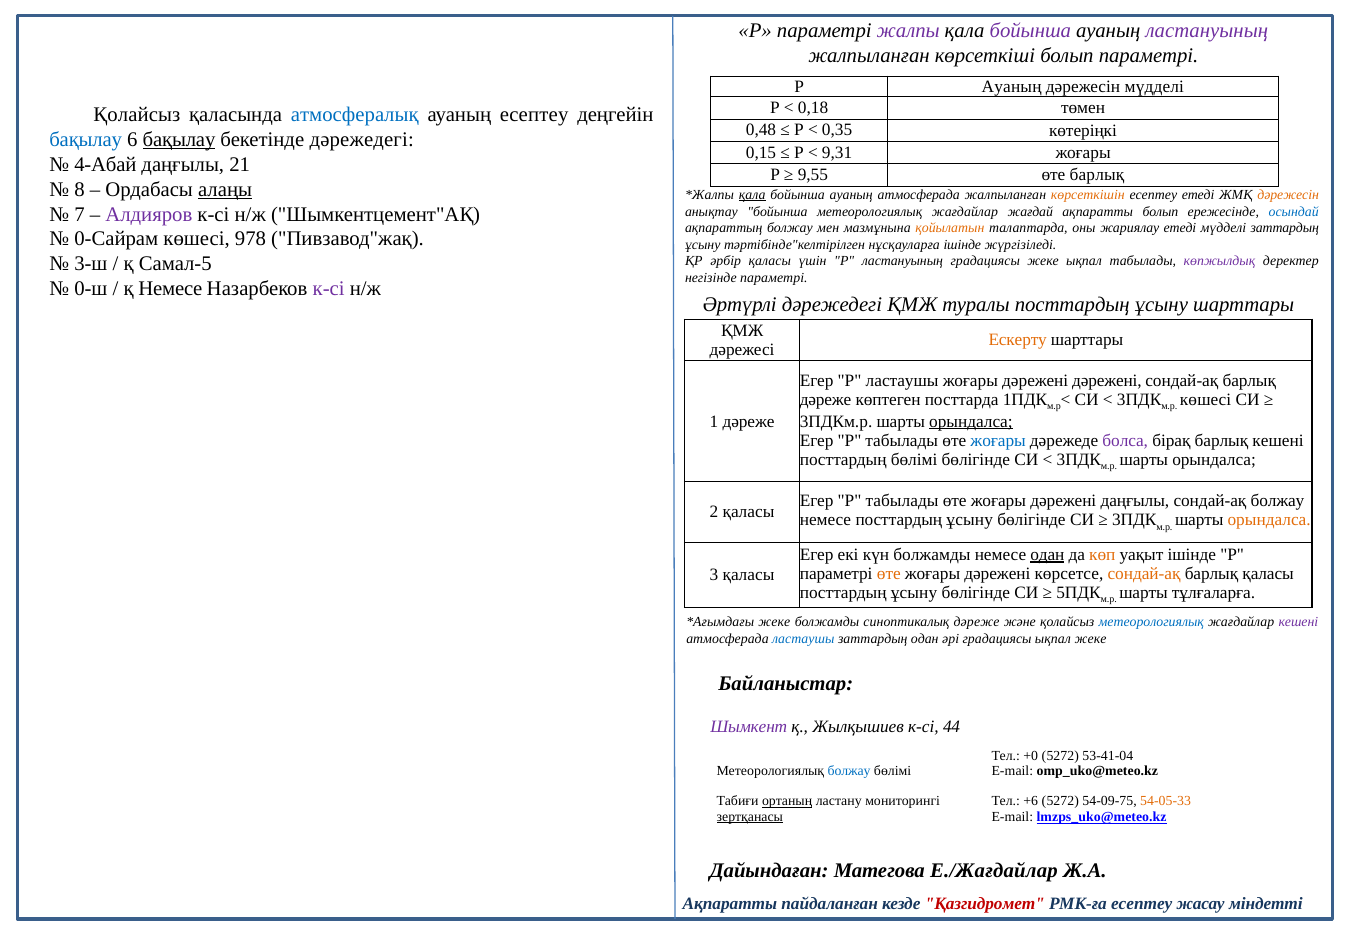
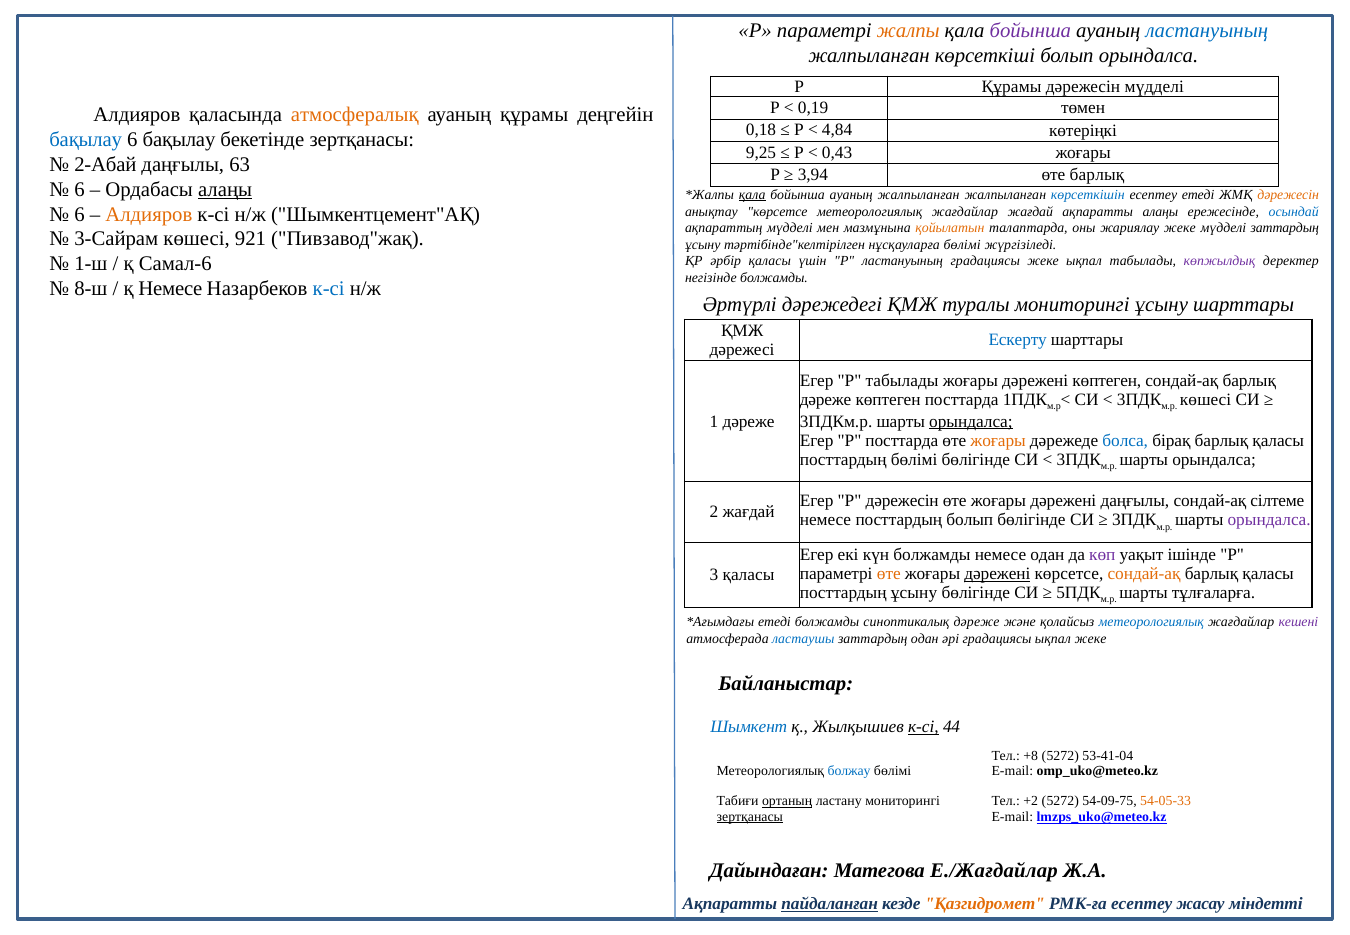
жалпы colour: purple -> orange (908, 31)
ластануының colour: purple -> blue (1207, 31)
болып параметрі: параметрі -> орындалса (1149, 56)
Р Ауаның: Ауаның -> Құрамы (1012, 87)
0,18: 0,18 -> 0,19 (813, 108)
Қолайсыз: Қолайсыз -> Алдияров (137, 114)
атмосфералық colour: blue -> orange (355, 114)
ауаның есептеу: есептеу -> құрамы (534, 114)
0,48: 0,48 -> 0,18 (761, 130)
0,35: 0,35 -> 4,84 (837, 130)
бақылау underline: present -> none (179, 139)
бекетінде дәрежедегі: дәрежедегі -> зертқанасы (362, 139)
0,15: 0,15 -> 9,25 (761, 152)
9,31: 9,31 -> 0,43 (837, 152)
4-Абай: 4-Абай -> 2-Абай (105, 164)
21: 21 -> 63 (240, 164)
9,55: 9,55 -> 3,94 (813, 175)
8: 8 -> 6 (79, 189)
ауаның атмосферада: атмосферада -> жалпыланған (919, 195)
көрсеткішін colour: orange -> blue (1088, 195)
7: 7 -> 6 (79, 214)
Алдияров colour: purple -> orange (149, 214)
анықтау бойынша: бойынша -> көрсетсе (777, 211)
ақпаратты болып: болып -> алаңы (1160, 211)
ақпараттың болжау: болжау -> мүдделі (790, 228)
жариялау етеді: етеді -> жеке (1180, 228)
0-Сайрам: 0-Сайрам -> 3-Сайрам (116, 239)
978: 978 -> 921 (251, 239)
нұсқауларға ішінде: ішінде -> бөлімі (962, 245)
3-ш: 3-ш -> 1-ш (91, 264)
Самал-5: Самал-5 -> Самал-6 (175, 264)
негізінде параметрі: параметрі -> болжамды (774, 278)
0-ш: 0-ш -> 8-ш (91, 289)
к-сі colour: purple -> blue (329, 289)
туралы посттардың: посттардың -> мониторингі (1072, 304)
Ескерту colour: orange -> blue (1018, 340)
Р ластаушы: ластаушы -> табылады (902, 380)
дәрежені дәрежені: дәрежені -> көптеген (1107, 380)
P табылады: табылады -> посттарда (902, 440)
жоғары colour: blue -> orange (998, 440)
болса colour: purple -> blue (1125, 440)
бірақ барлық кешені: кешені -> қаласы (1278, 440)
Р табылады: табылады -> дәрежесін (902, 501)
сондай-ақ болжау: болжау -> сілтеме (1277, 501)
2 қаласы: қаласы -> жағдай (749, 512)
немесе посттардың ұсыну: ұсыну -> болып (970, 520)
орындалса colour: orange -> purple (1269, 520)
одан underline: present -> none (1047, 554)
көп colour: orange -> purple (1102, 554)
дәрежені underline: none -> present (997, 573)
жеке: жеке -> етеді (774, 622)
Шымкент colour: purple -> blue (749, 726)
к-сі underline: none -> present (923, 726)
+0: +0 -> +8 (1031, 755)
+6: +6 -> +2 (1031, 801)
пайдаланған underline: none -> present (830, 904)
Қазгидромет colour: red -> orange (985, 904)
